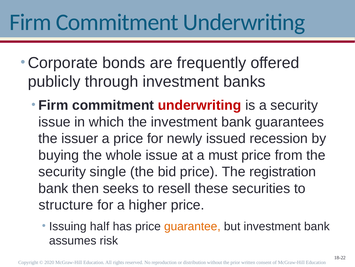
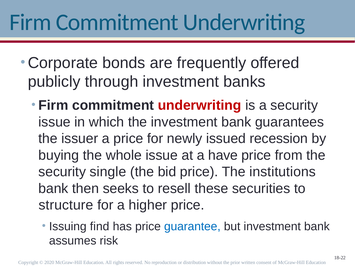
must: must -> have (223, 155)
registration: registration -> institutions (283, 171)
half: half -> find (100, 226)
guarantee colour: orange -> blue (192, 226)
